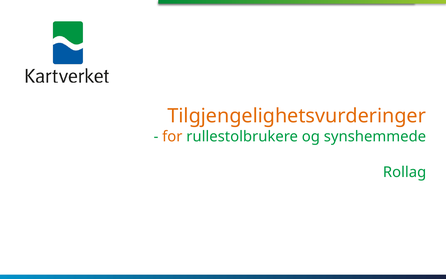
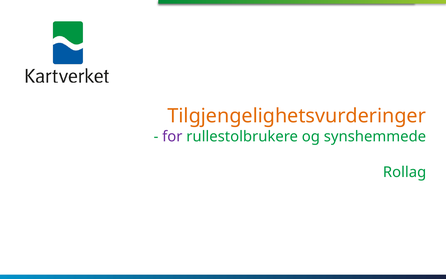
for colour: orange -> purple (172, 136)
